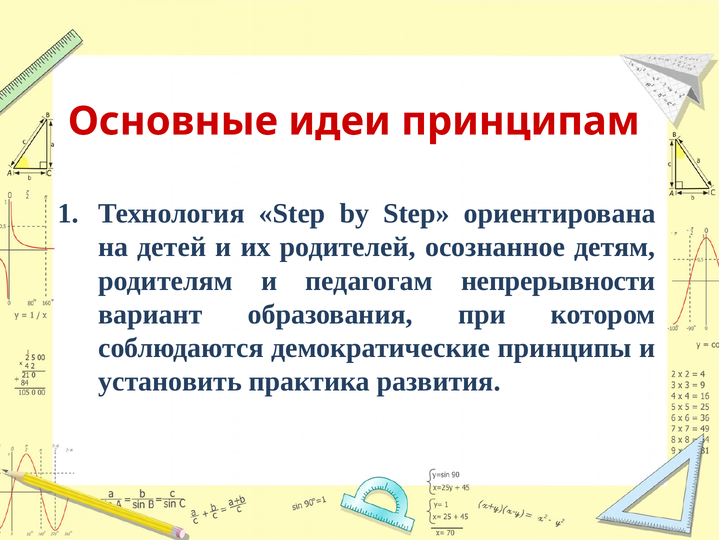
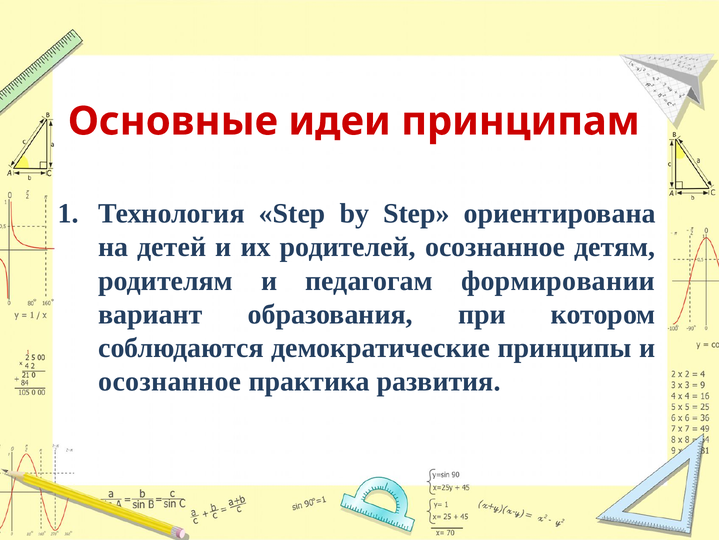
непрерывности: непрерывности -> формировании (558, 280)
установить: установить -> осознанное (170, 381)
